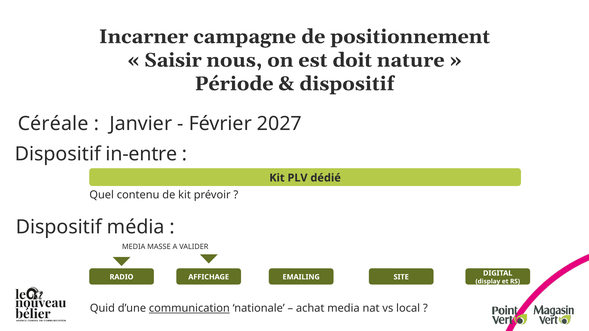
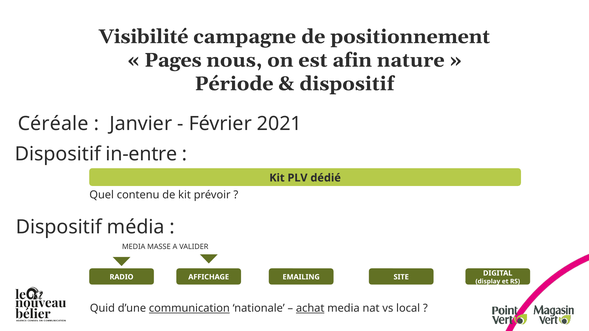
Incarner: Incarner -> Visibilité (144, 37)
Saisir: Saisir -> Pages (173, 60)
doit: doit -> afin (352, 60)
2027: 2027 -> 2021 (279, 124)
achat underline: none -> present (310, 308)
